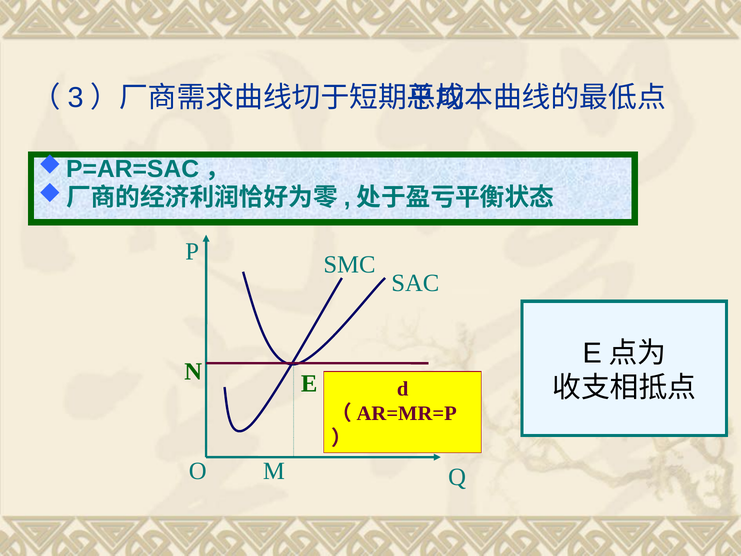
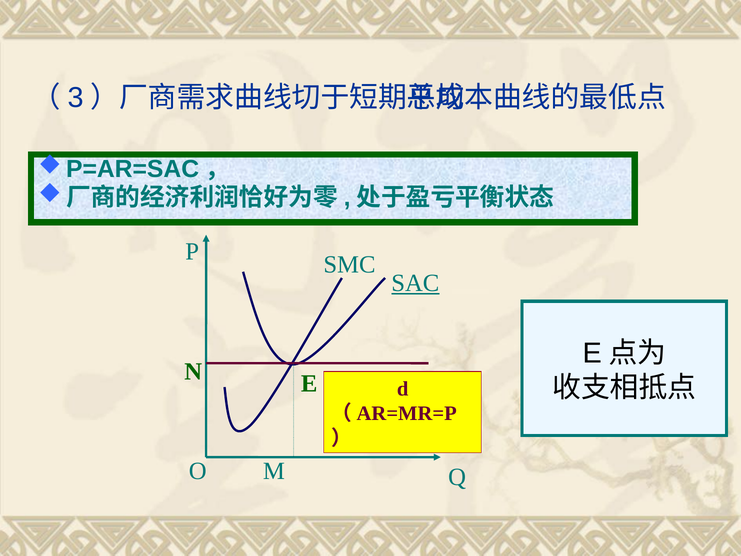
SAC underline: none -> present (415, 283)
